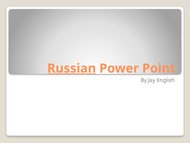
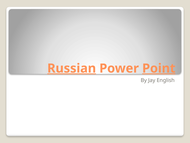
Point underline: none -> present (159, 68)
